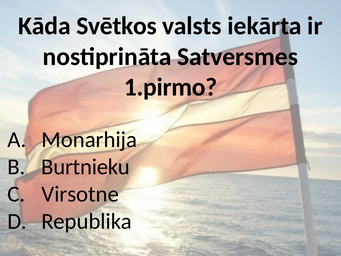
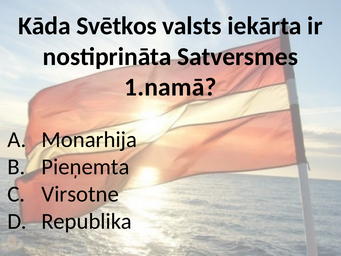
1.pirmo: 1.pirmo -> 1.namā (170, 87)
Burtnieku: Burtnieku -> Pieņemta (85, 167)
